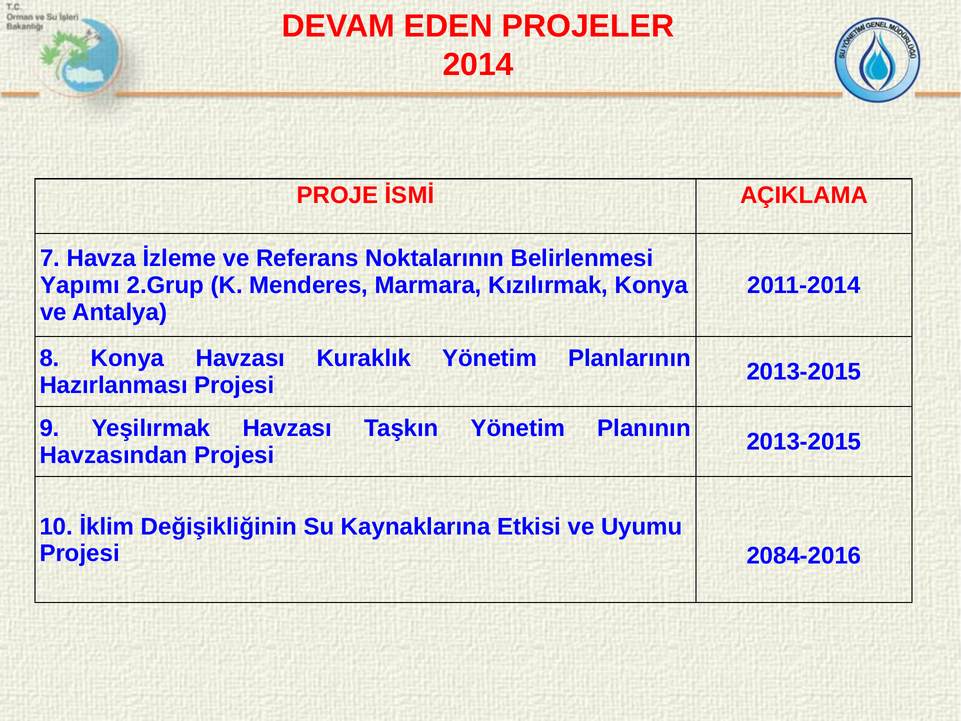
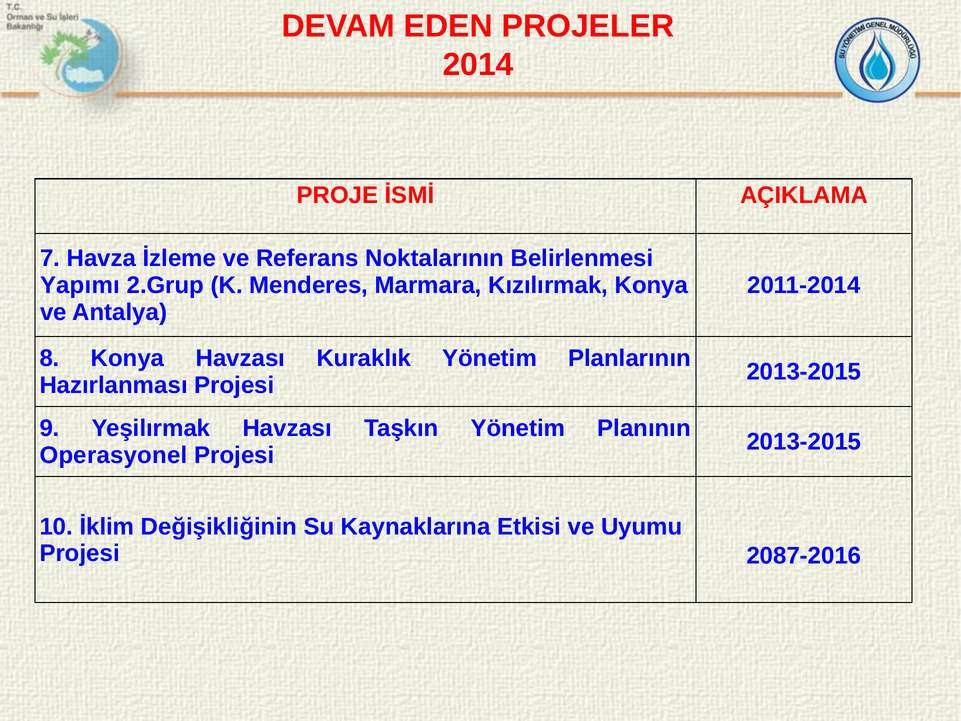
Havzasından: Havzasından -> Operasyonel (114, 455)
2084-2016: 2084-2016 -> 2087-2016 (804, 556)
